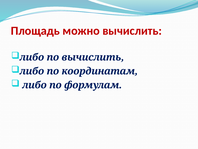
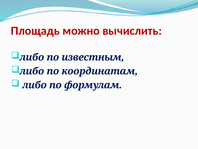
по вычислить: вычислить -> известным (93, 57)
